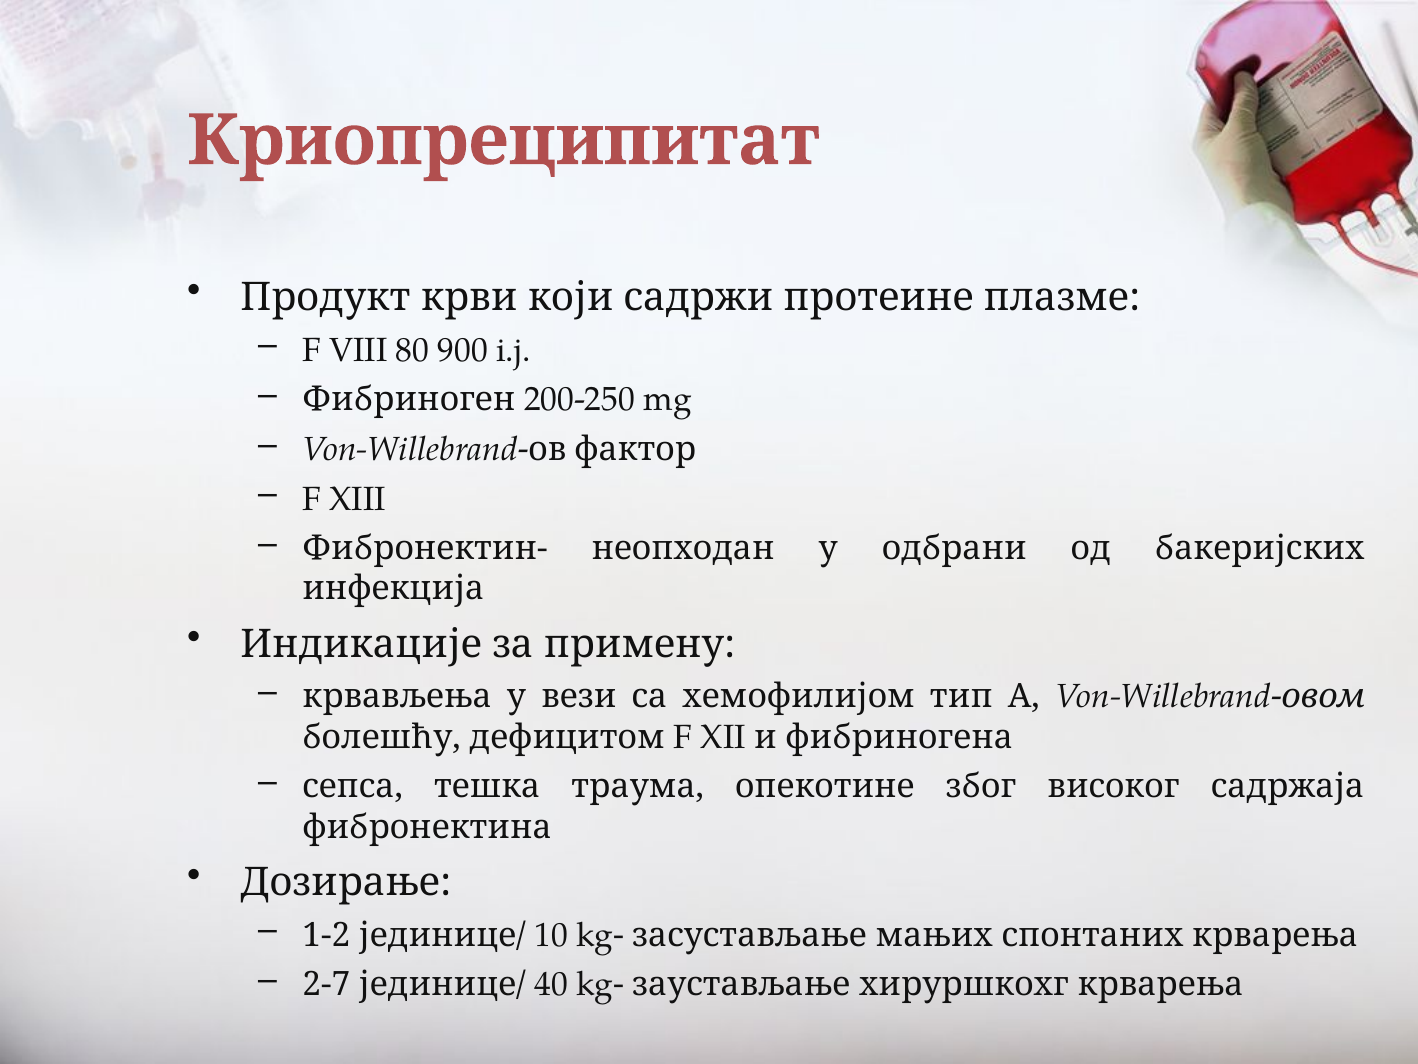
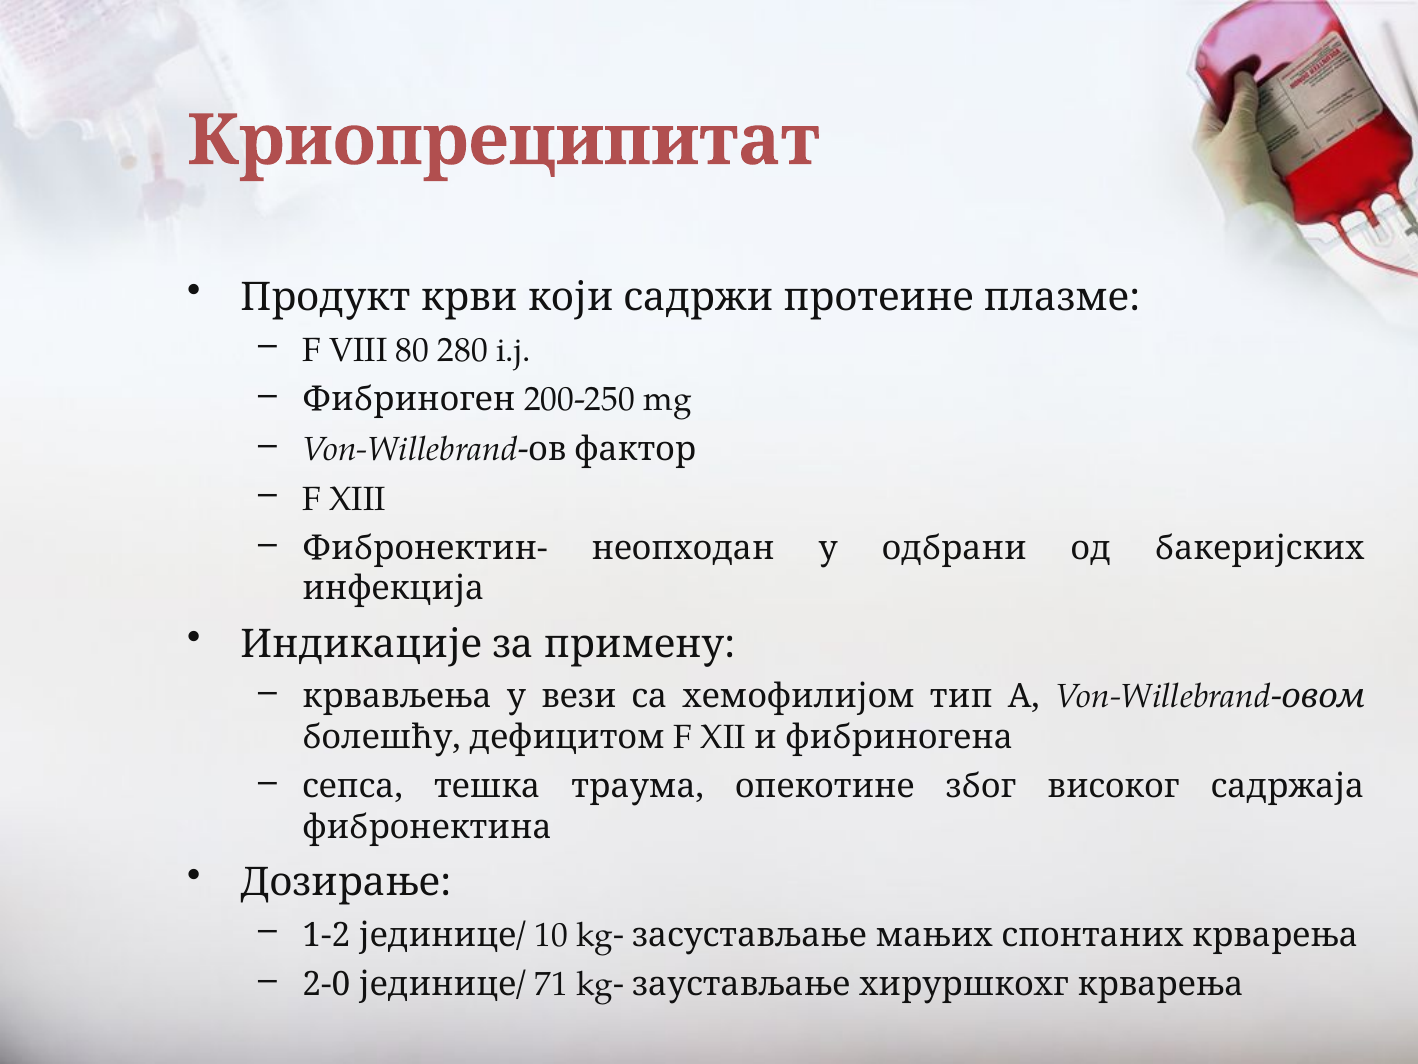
900: 900 -> 280 (463, 350)
2-7: 2-7 -> 2-0 (326, 984)
40: 40 -> 71 (551, 984)
